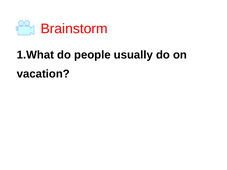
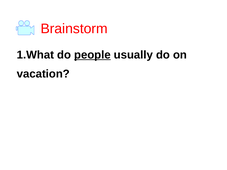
people underline: none -> present (92, 55)
